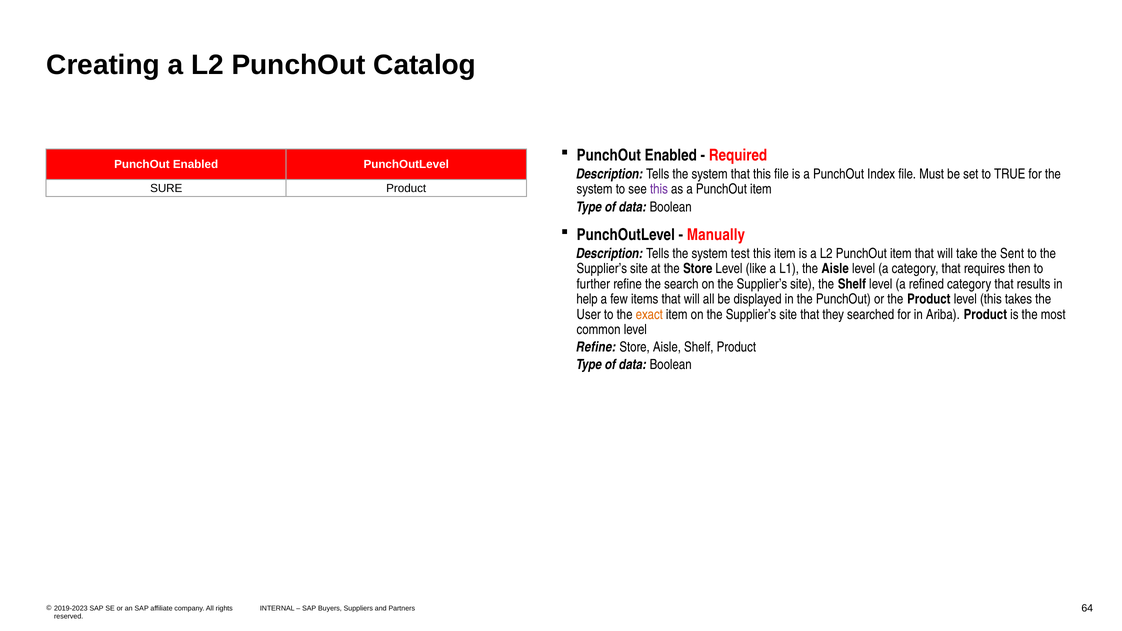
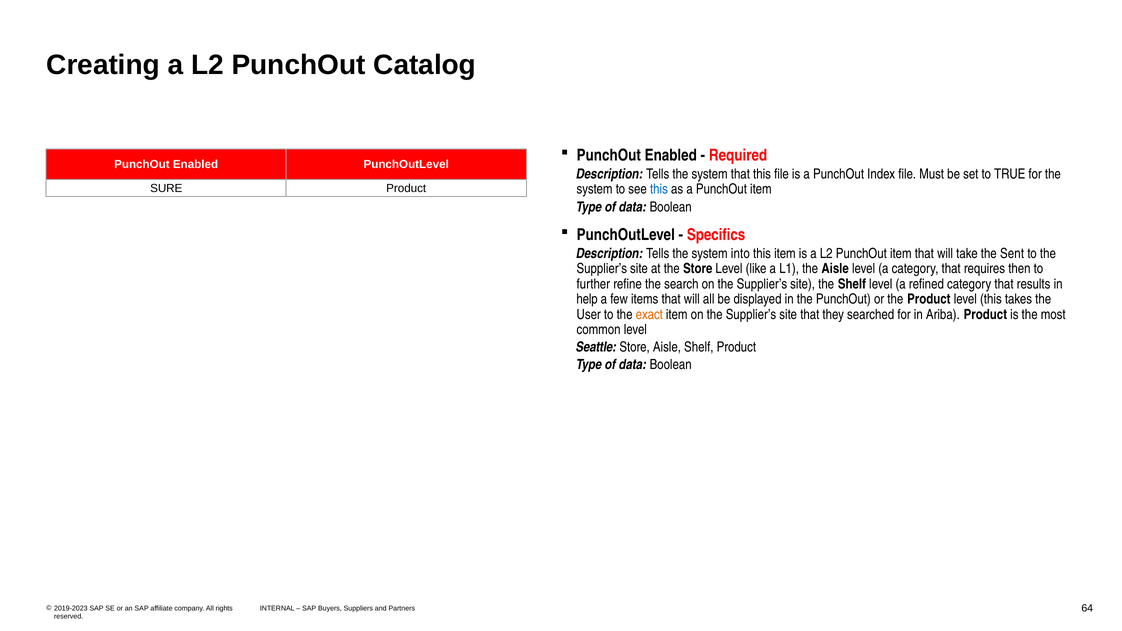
this colour: purple -> blue (659, 189)
Manually: Manually -> Specifics (716, 235)
test: test -> into (740, 254)
Refine: Refine -> Seattle (596, 347)
